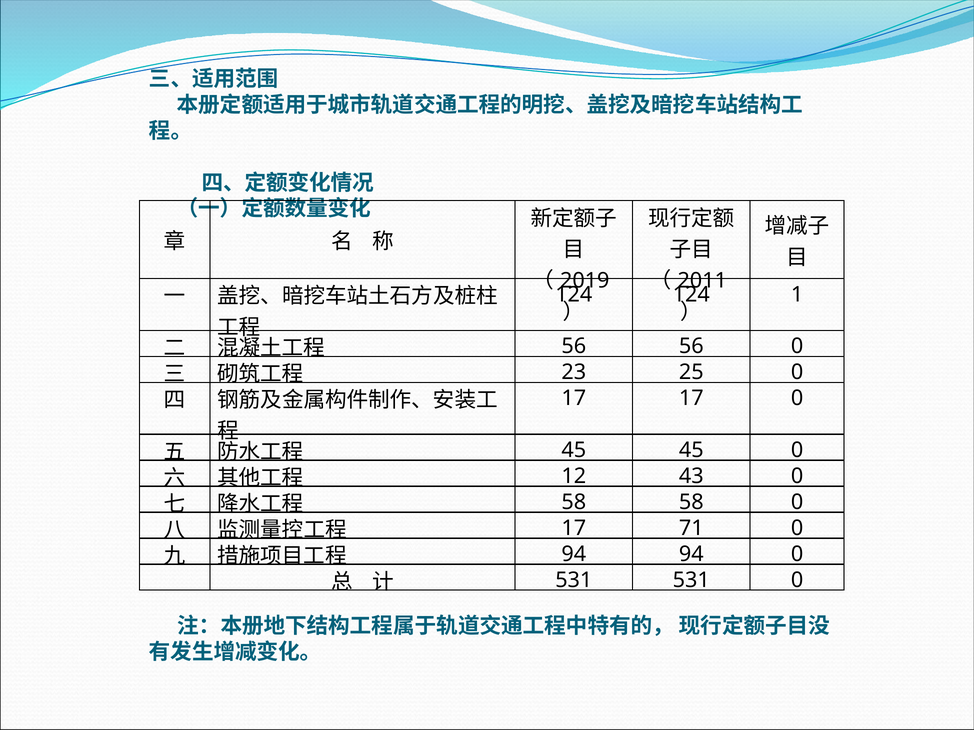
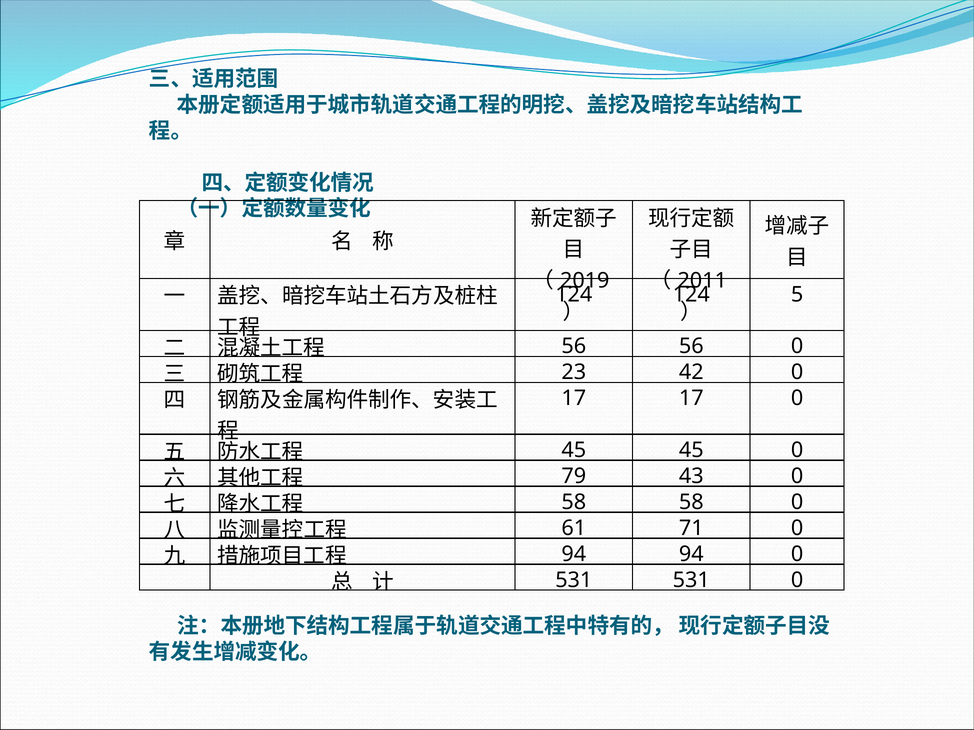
1: 1 -> 5 (797, 295)
25: 25 -> 42 (691, 373)
12: 12 -> 79 (574, 476)
17: 17 -> 61 (574, 528)
